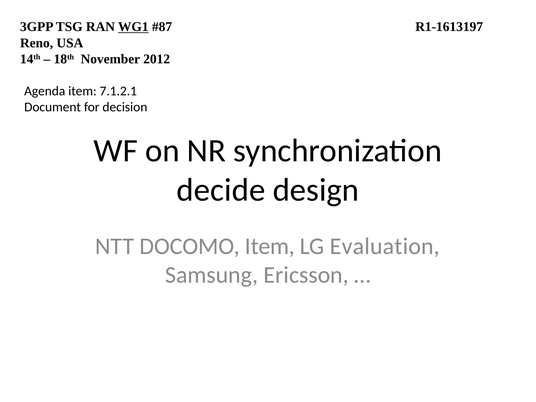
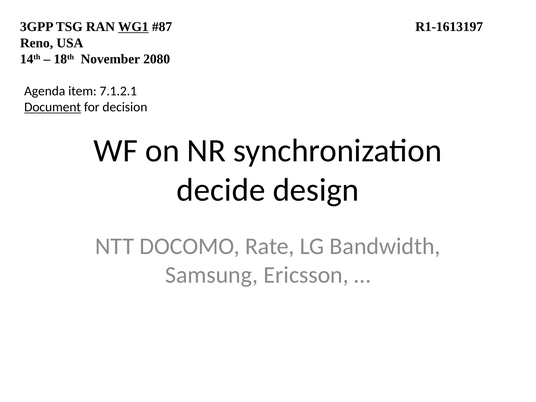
2012: 2012 -> 2080 (157, 59)
Document underline: none -> present (53, 107)
DOCOMO Item: Item -> Rate (270, 246)
Evaluation: Evaluation -> Bandwidth (385, 246)
